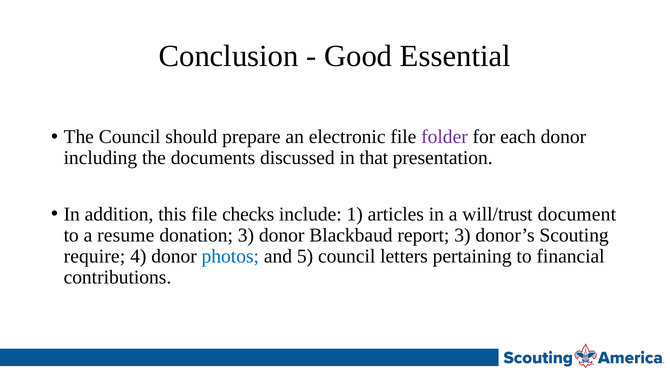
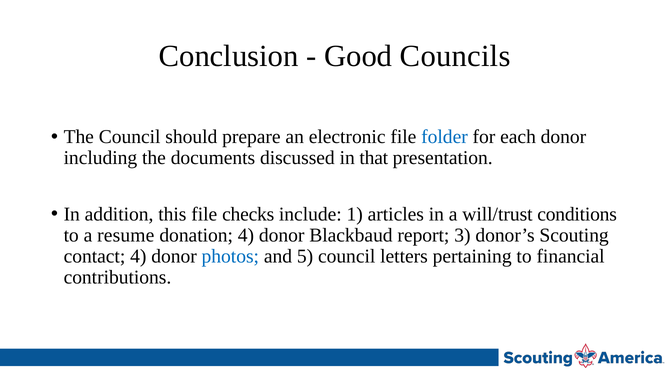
Essential: Essential -> Councils (455, 56)
folder colour: purple -> blue (444, 137)
document: document -> conditions (577, 214)
donation 3: 3 -> 4 (246, 235)
require: require -> contact (94, 256)
